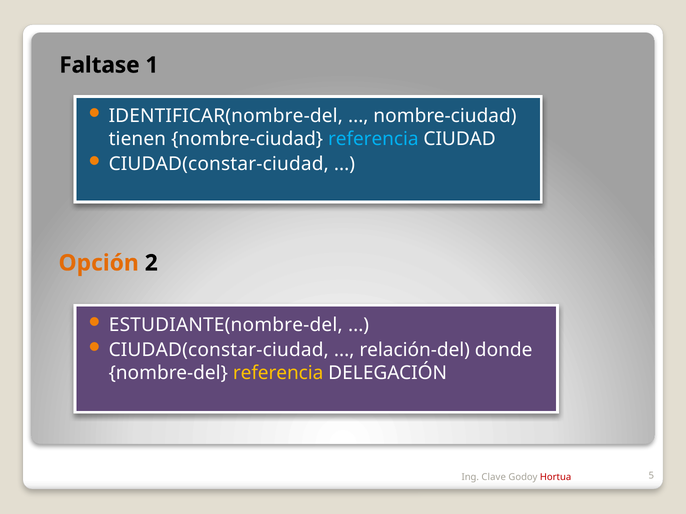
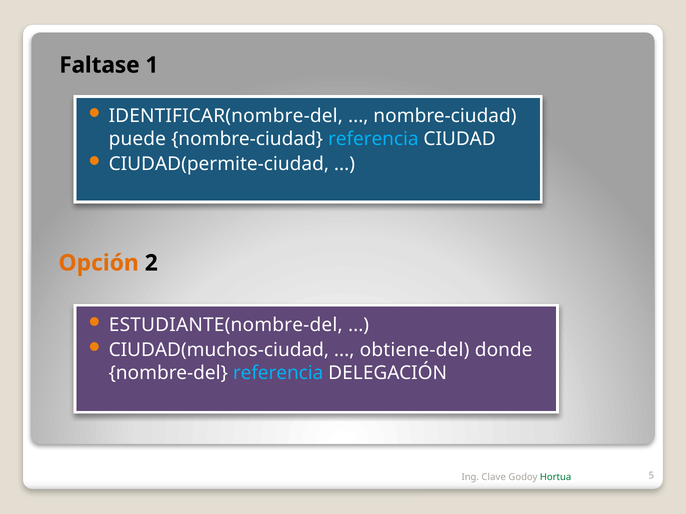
tienen: tienen -> puede (137, 139)
CIUDAD(constar-ciudad: CIUDAD(constar-ciudad -> CIUDAD(permite-ciudad (219, 164)
CIUDAD(constar-ciudad: CIUDAD(constar-ciudad -> CIUDAD(muchos-ciudad (219, 350)
relación-del: relación-del -> obtiene-del (415, 350)
referencia colour: yellow -> light blue (278, 373)
Hortua colour: red -> green (556, 477)
